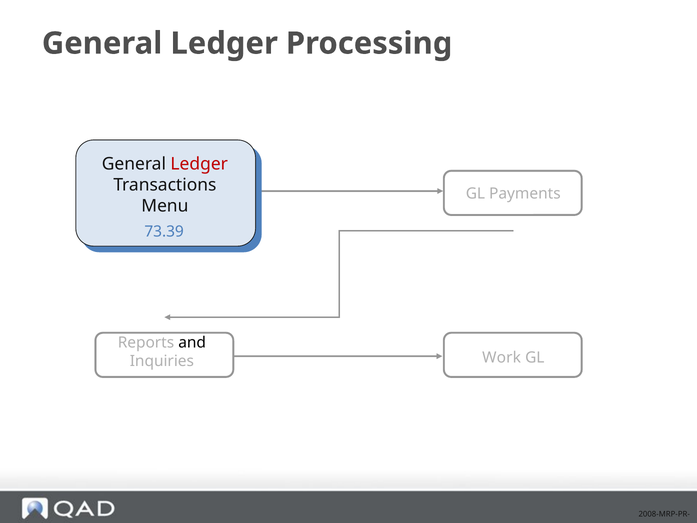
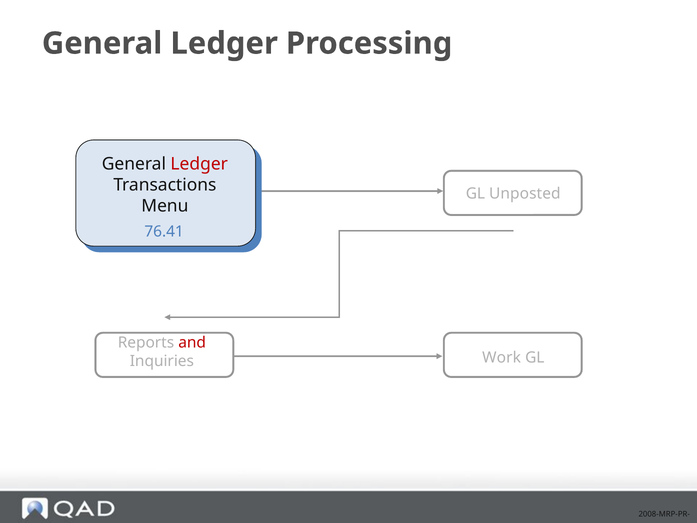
Payments: Payments -> Unposted (525, 193)
73.39: 73.39 -> 76.41 (164, 232)
and colour: black -> red (192, 343)
